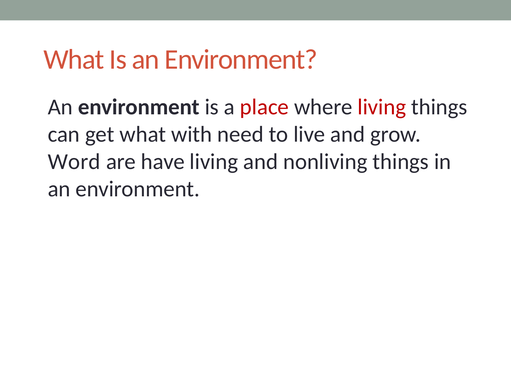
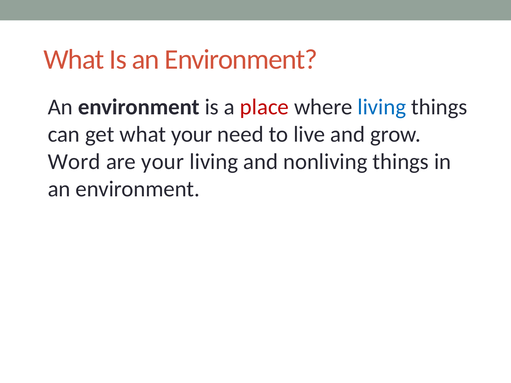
living colour: red -> blue (382, 107)
what with: with -> your (192, 134)
are have: have -> your (163, 162)
